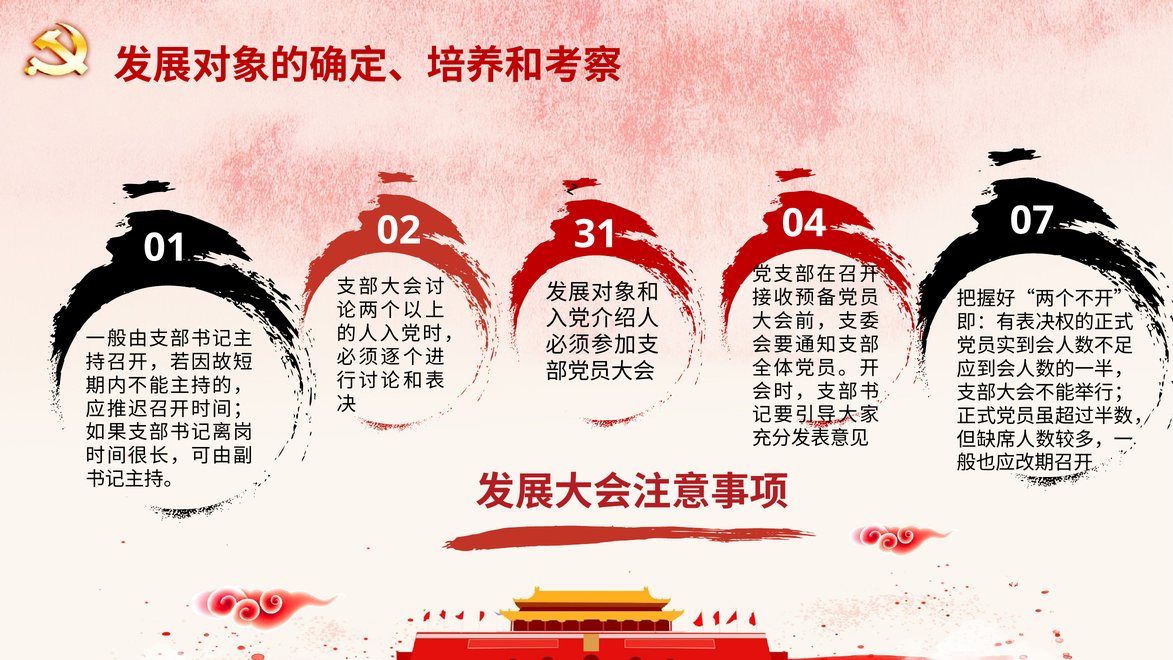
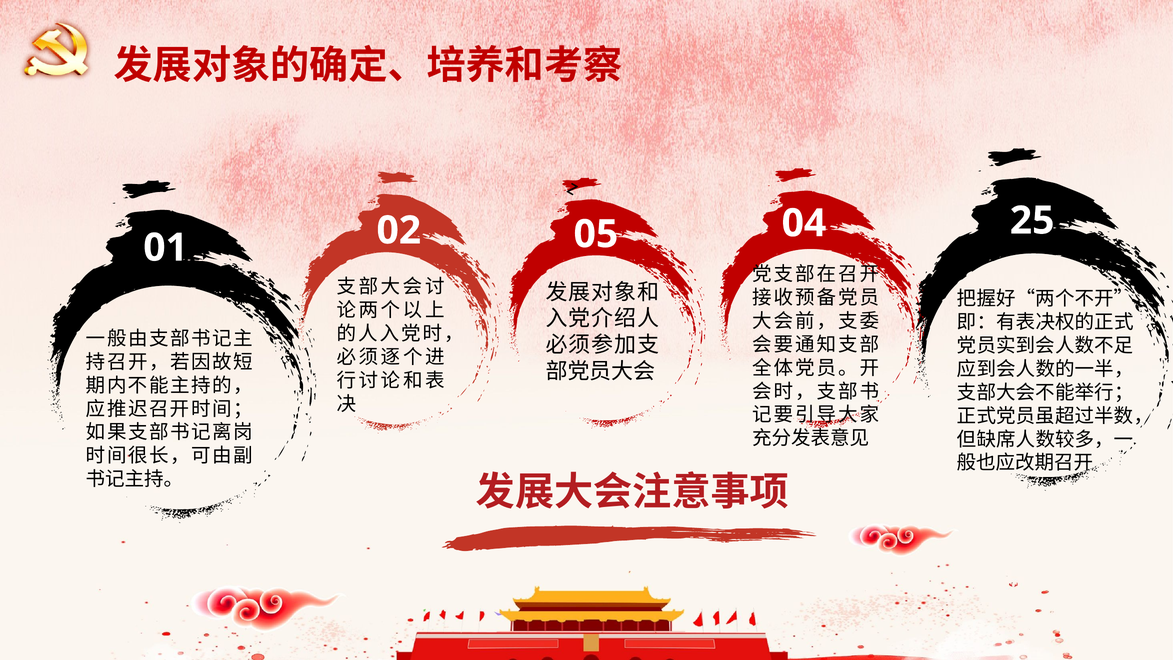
31: 31 -> 05 (596, 234)
07: 07 -> 25 (1032, 221)
